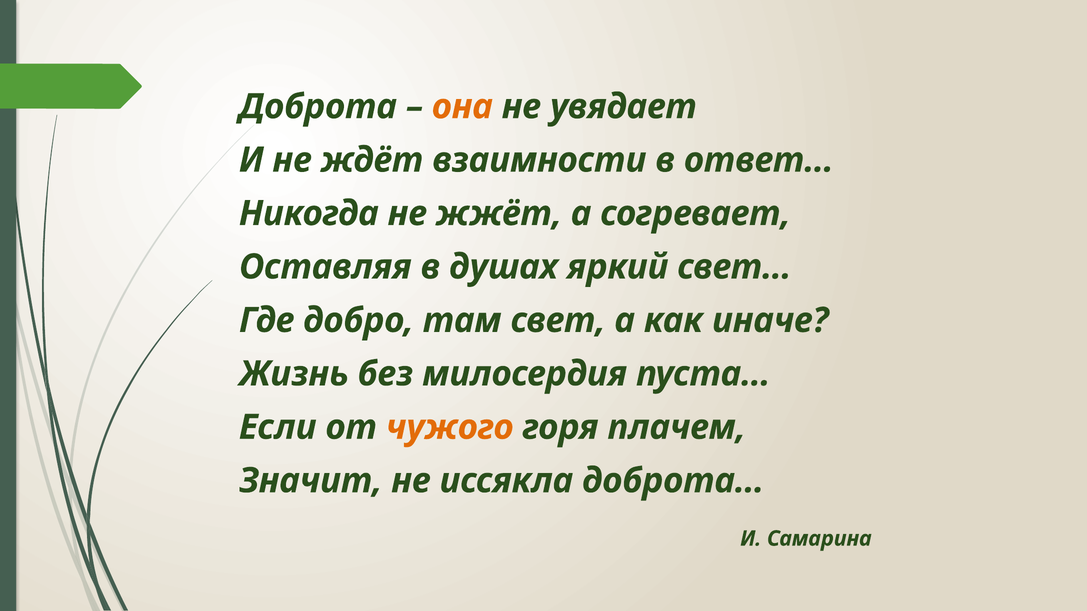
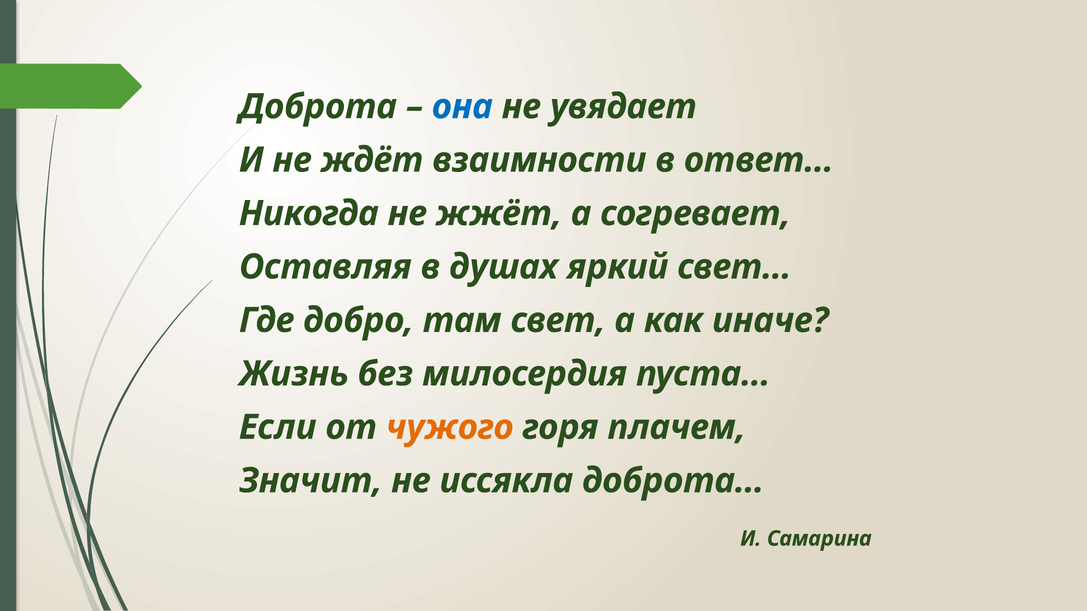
она colour: orange -> blue (462, 107)
